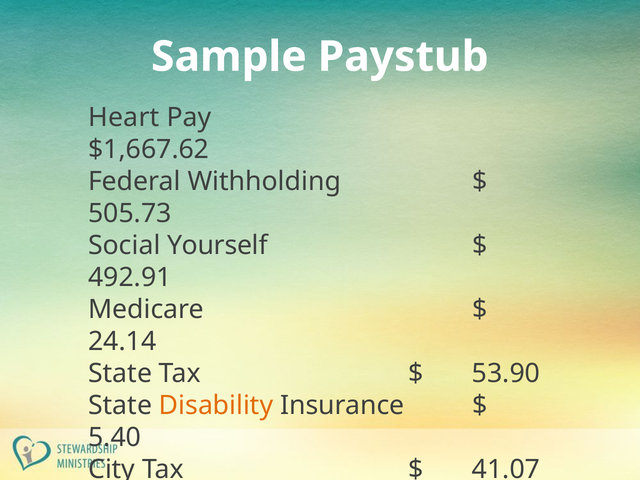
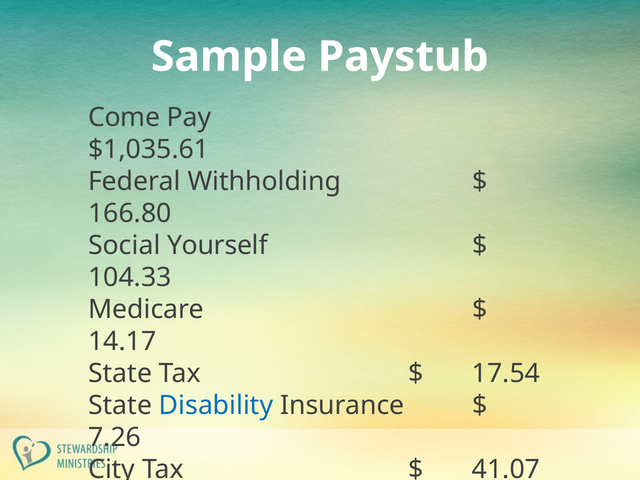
Heart: Heart -> Come (124, 117)
$1,667.62: $1,667.62 -> $1,035.61 (149, 149)
505.73: 505.73 -> 166.80 (130, 213)
492.91: 492.91 -> 104.33 (130, 277)
24.14: 24.14 -> 14.17 (122, 341)
53.90: 53.90 -> 17.54 (506, 373)
Disability colour: orange -> blue (216, 405)
5.40: 5.40 -> 7.26 (115, 437)
